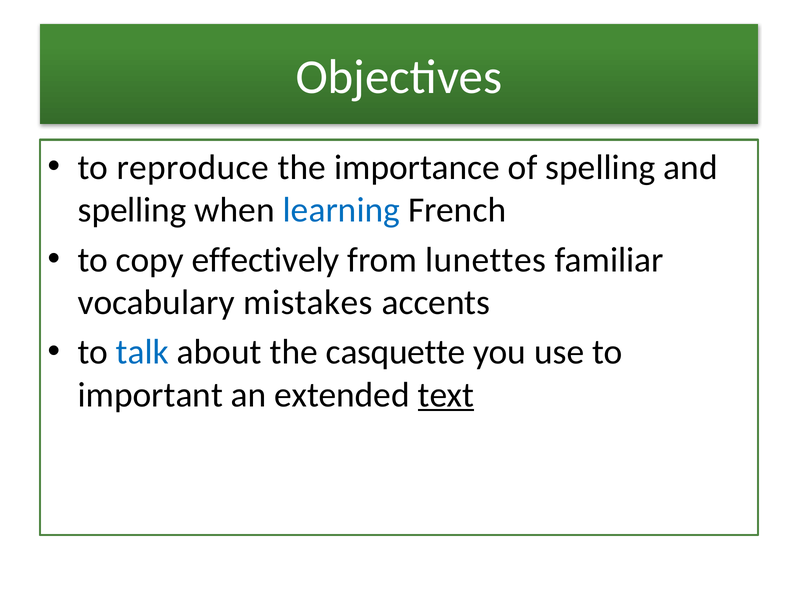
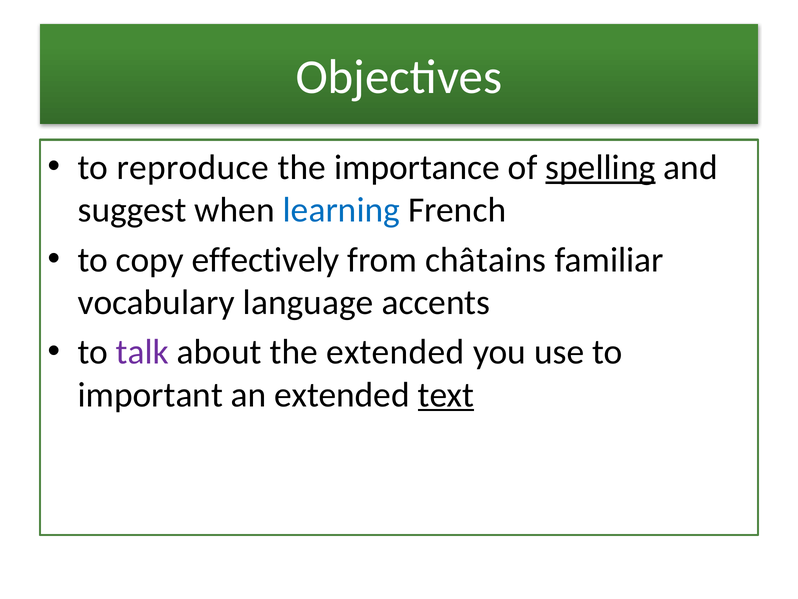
spelling underline: none -> present (600, 167)
spelling: spelling -> suggest (132, 210)
lunettes: lunettes -> châtains (486, 260)
mistakes: mistakes -> language (308, 302)
talk colour: blue -> purple (142, 352)
the casquette: casquette -> extended (395, 352)
